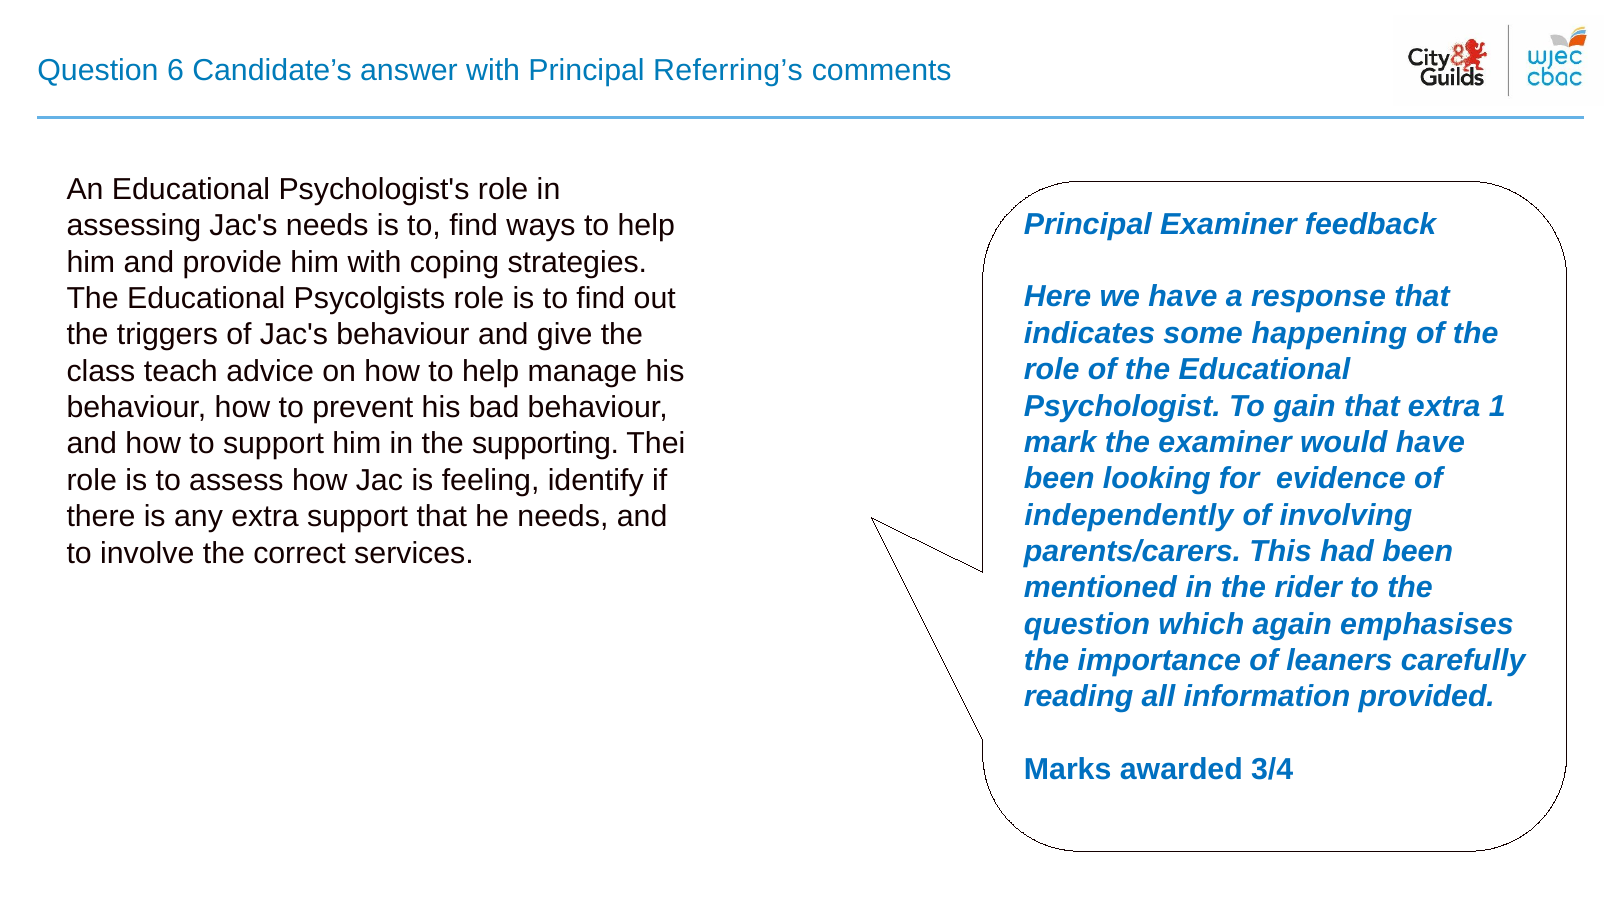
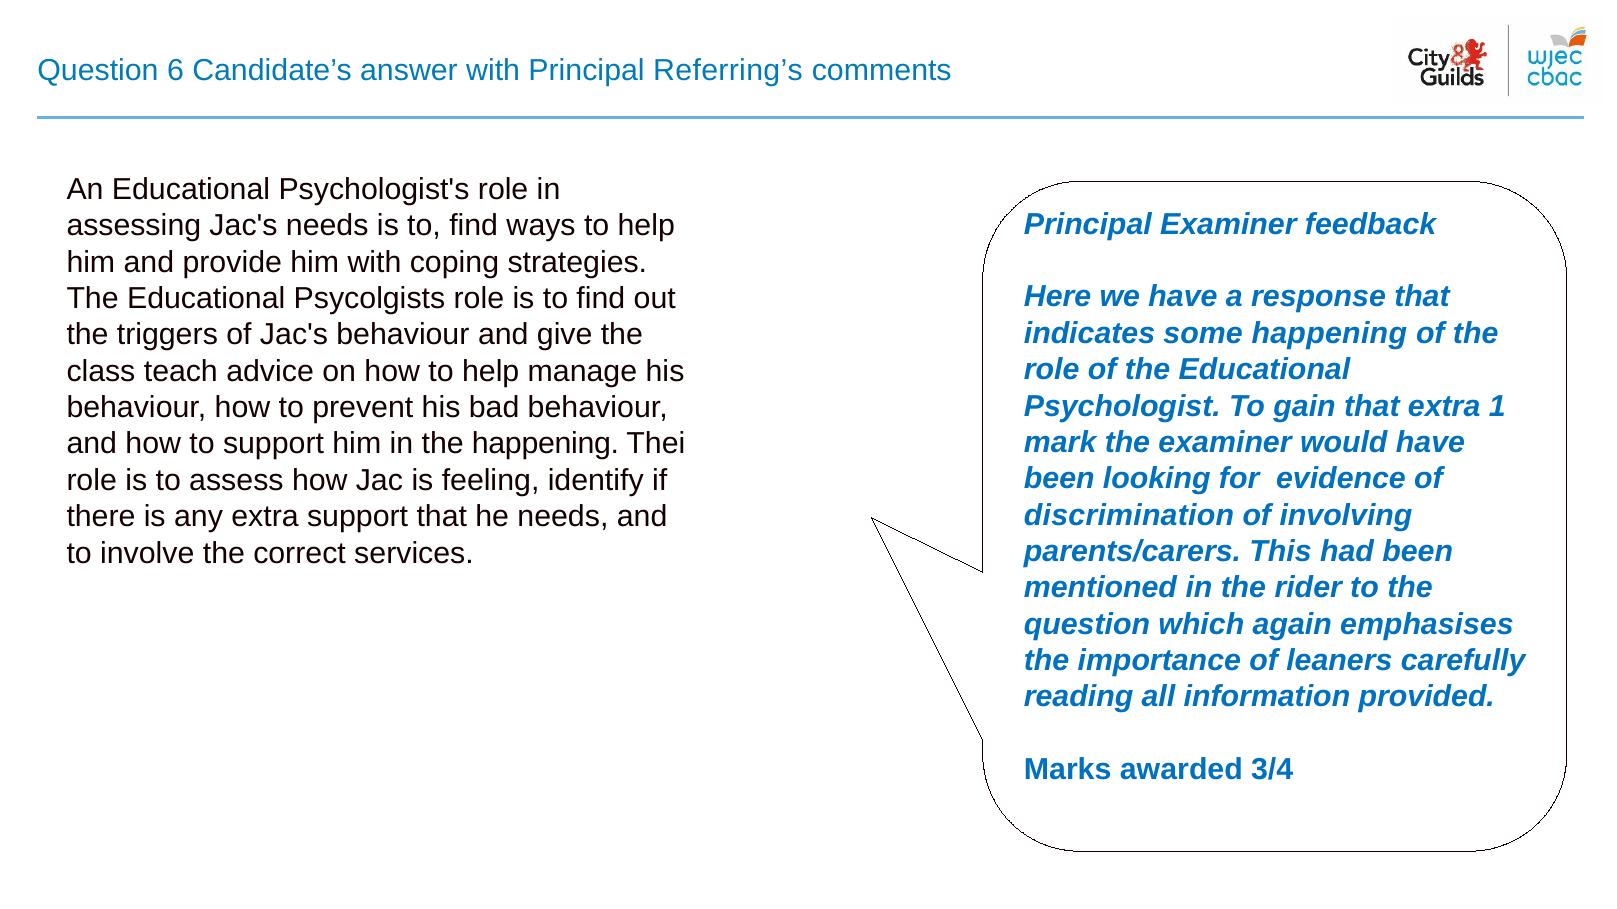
the supporting: supporting -> happening (546, 444)
independently: independently -> discrimination (1129, 515)
